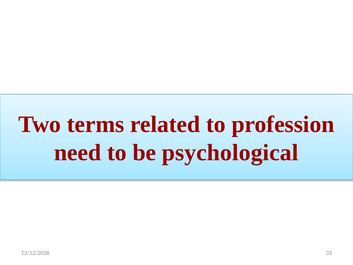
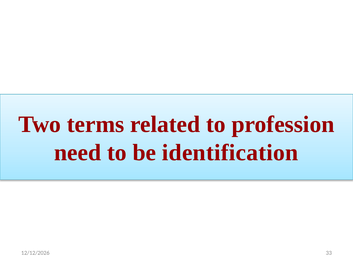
psychological: psychological -> identification (230, 153)
